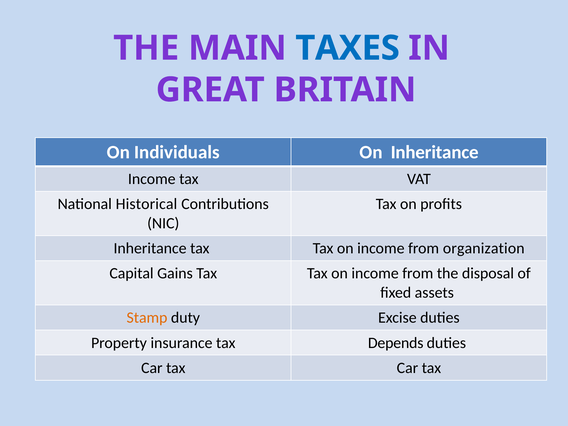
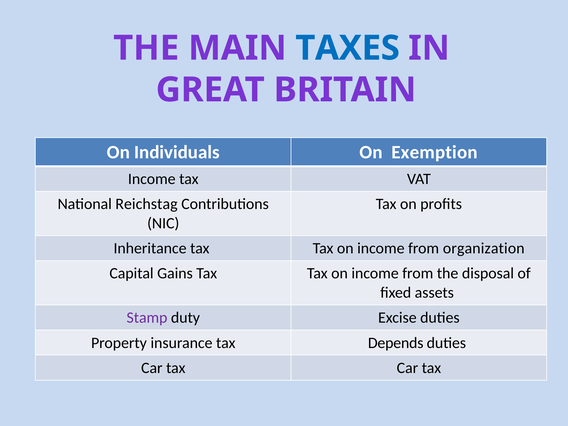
On Inheritance: Inheritance -> Exemption (435, 152)
Historical: Historical -> Reichstag (146, 204)
Stamp colour: orange -> purple (147, 318)
